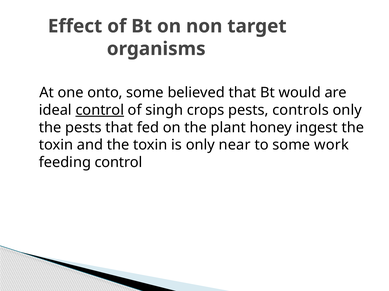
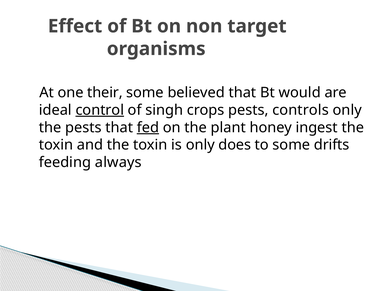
onto: onto -> their (105, 93)
fed underline: none -> present (148, 128)
near: near -> does (235, 145)
work: work -> drifts (332, 145)
feeding control: control -> always (118, 163)
